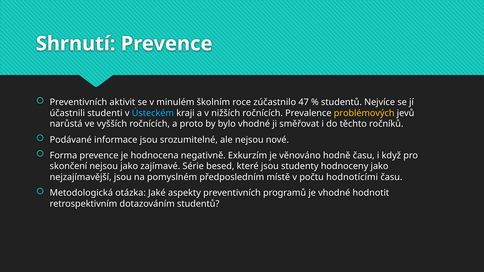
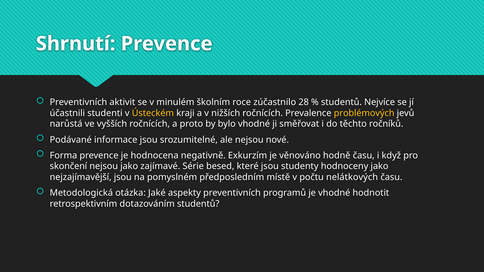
47: 47 -> 28 (304, 102)
Ústeckém colour: light blue -> yellow (153, 113)
hodnotícími: hodnotícími -> nelátkových (352, 177)
